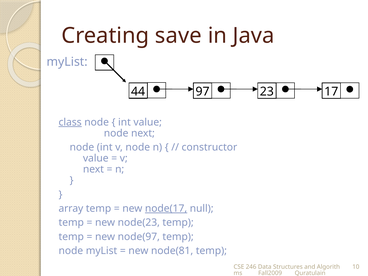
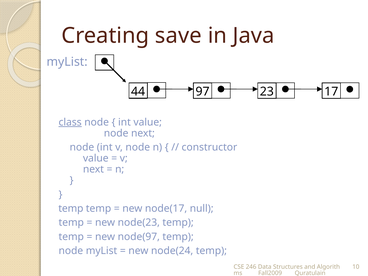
array: array -> temp (71, 208)
node(17 underline: present -> none (166, 208)
node(81: node(81 -> node(24 (172, 251)
